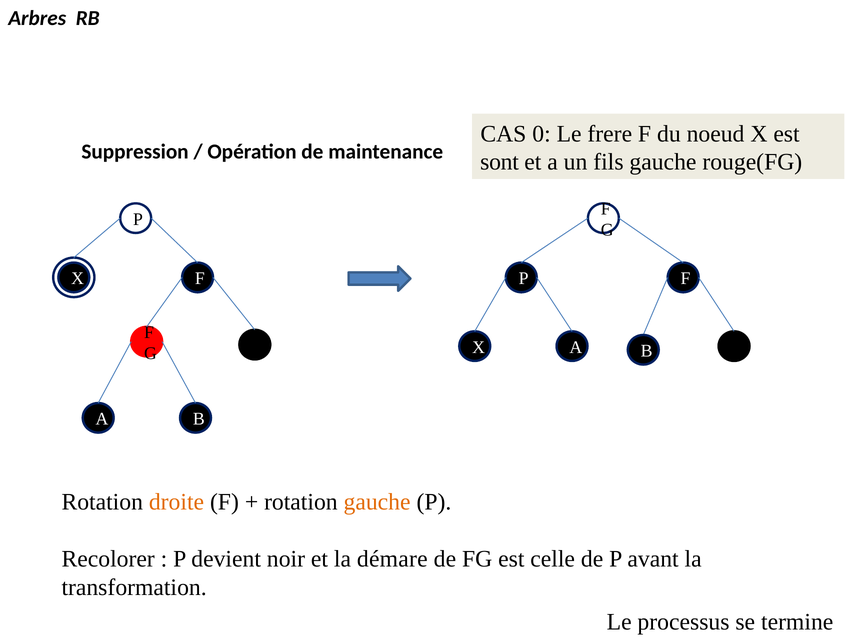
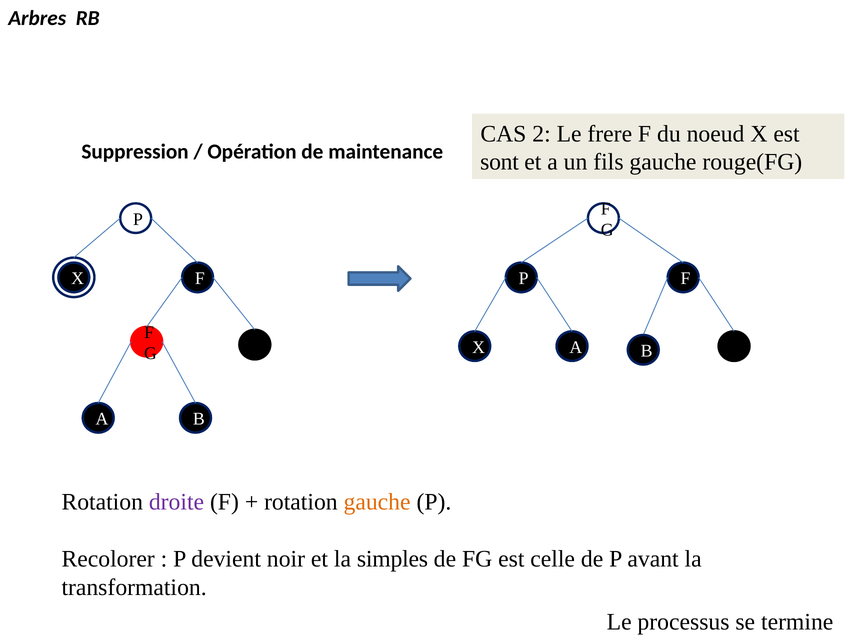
0: 0 -> 2 (541, 134)
droite colour: orange -> purple (176, 501)
démare: démare -> simples (392, 559)
